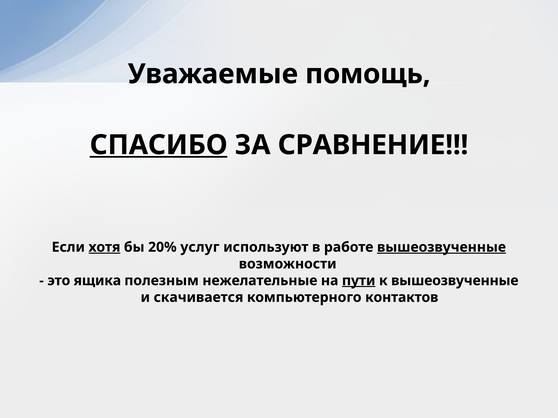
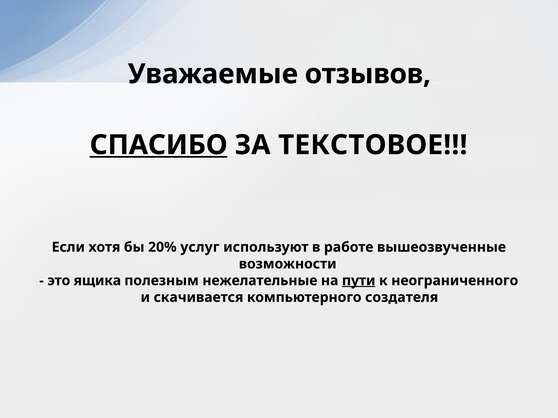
помощь: помощь -> отзывов (368, 74)
СРАВНЕНИЕ: СРАВНЕНИЕ -> ТЕКСТОВОЕ (373, 145)
хотя underline: present -> none (104, 247)
вышеозвученные underline: present -> none (442, 247)
к вышеозвученные: вышеозвученные -> неограниченного (455, 281)
контактов: контактов -> создателя (402, 298)
